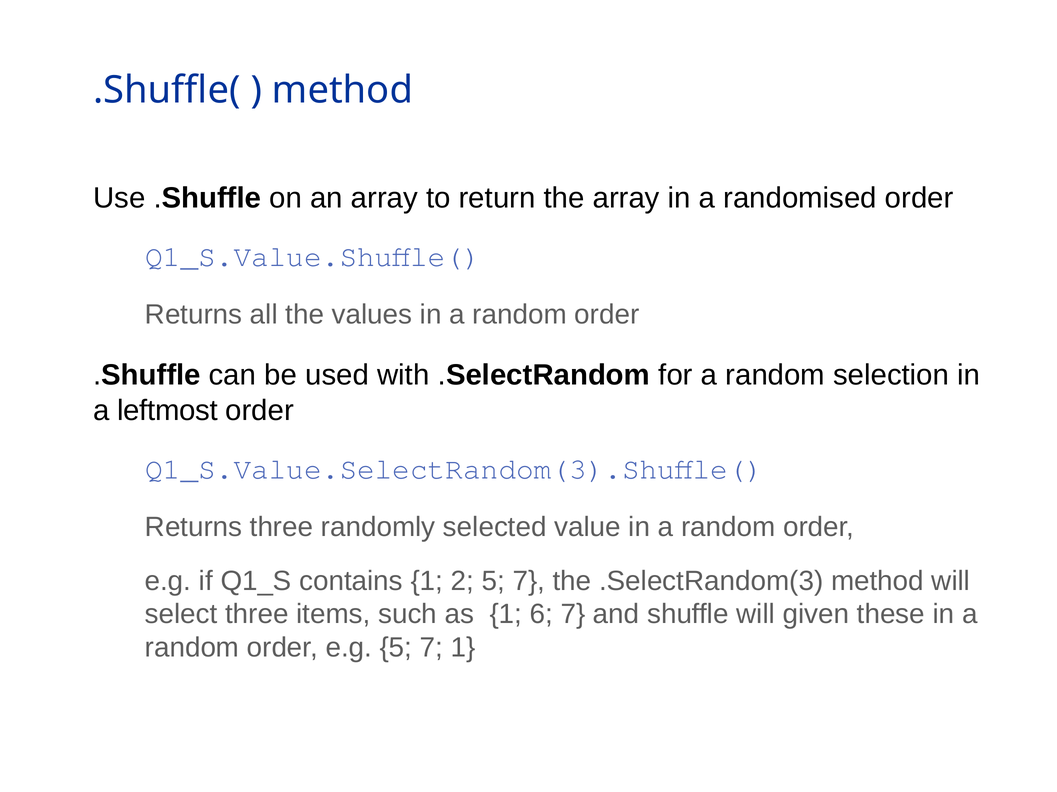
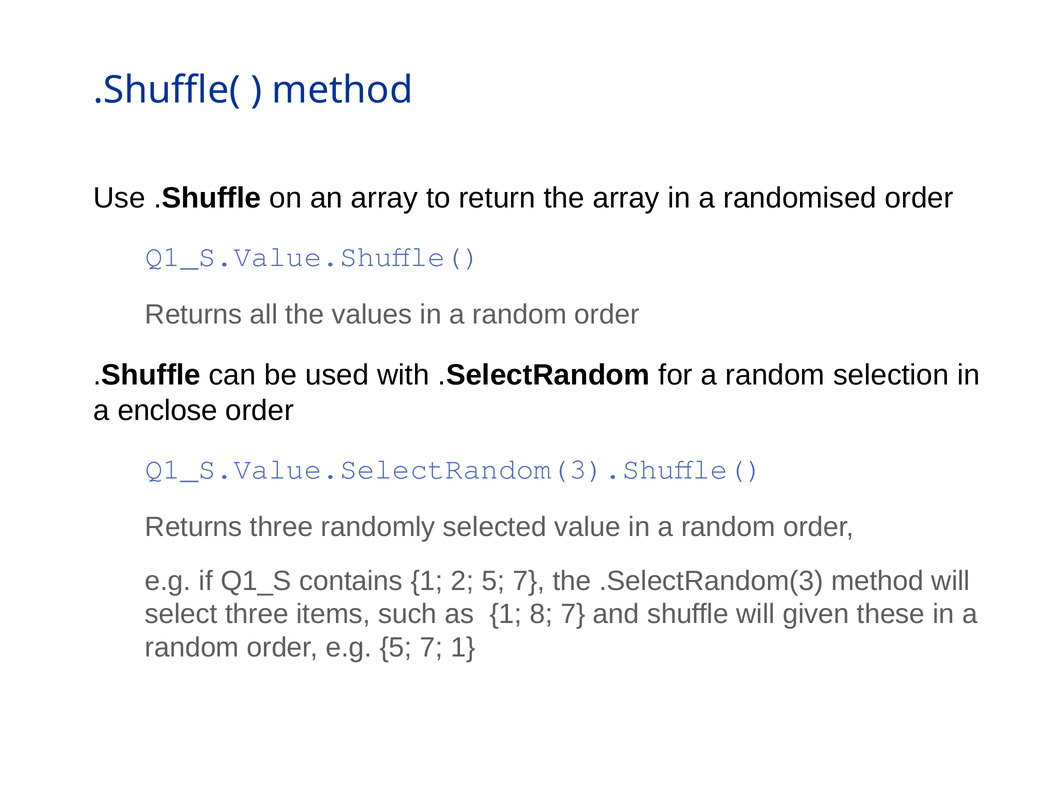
leftmost: leftmost -> enclose (167, 411)
6: 6 -> 8 (541, 615)
